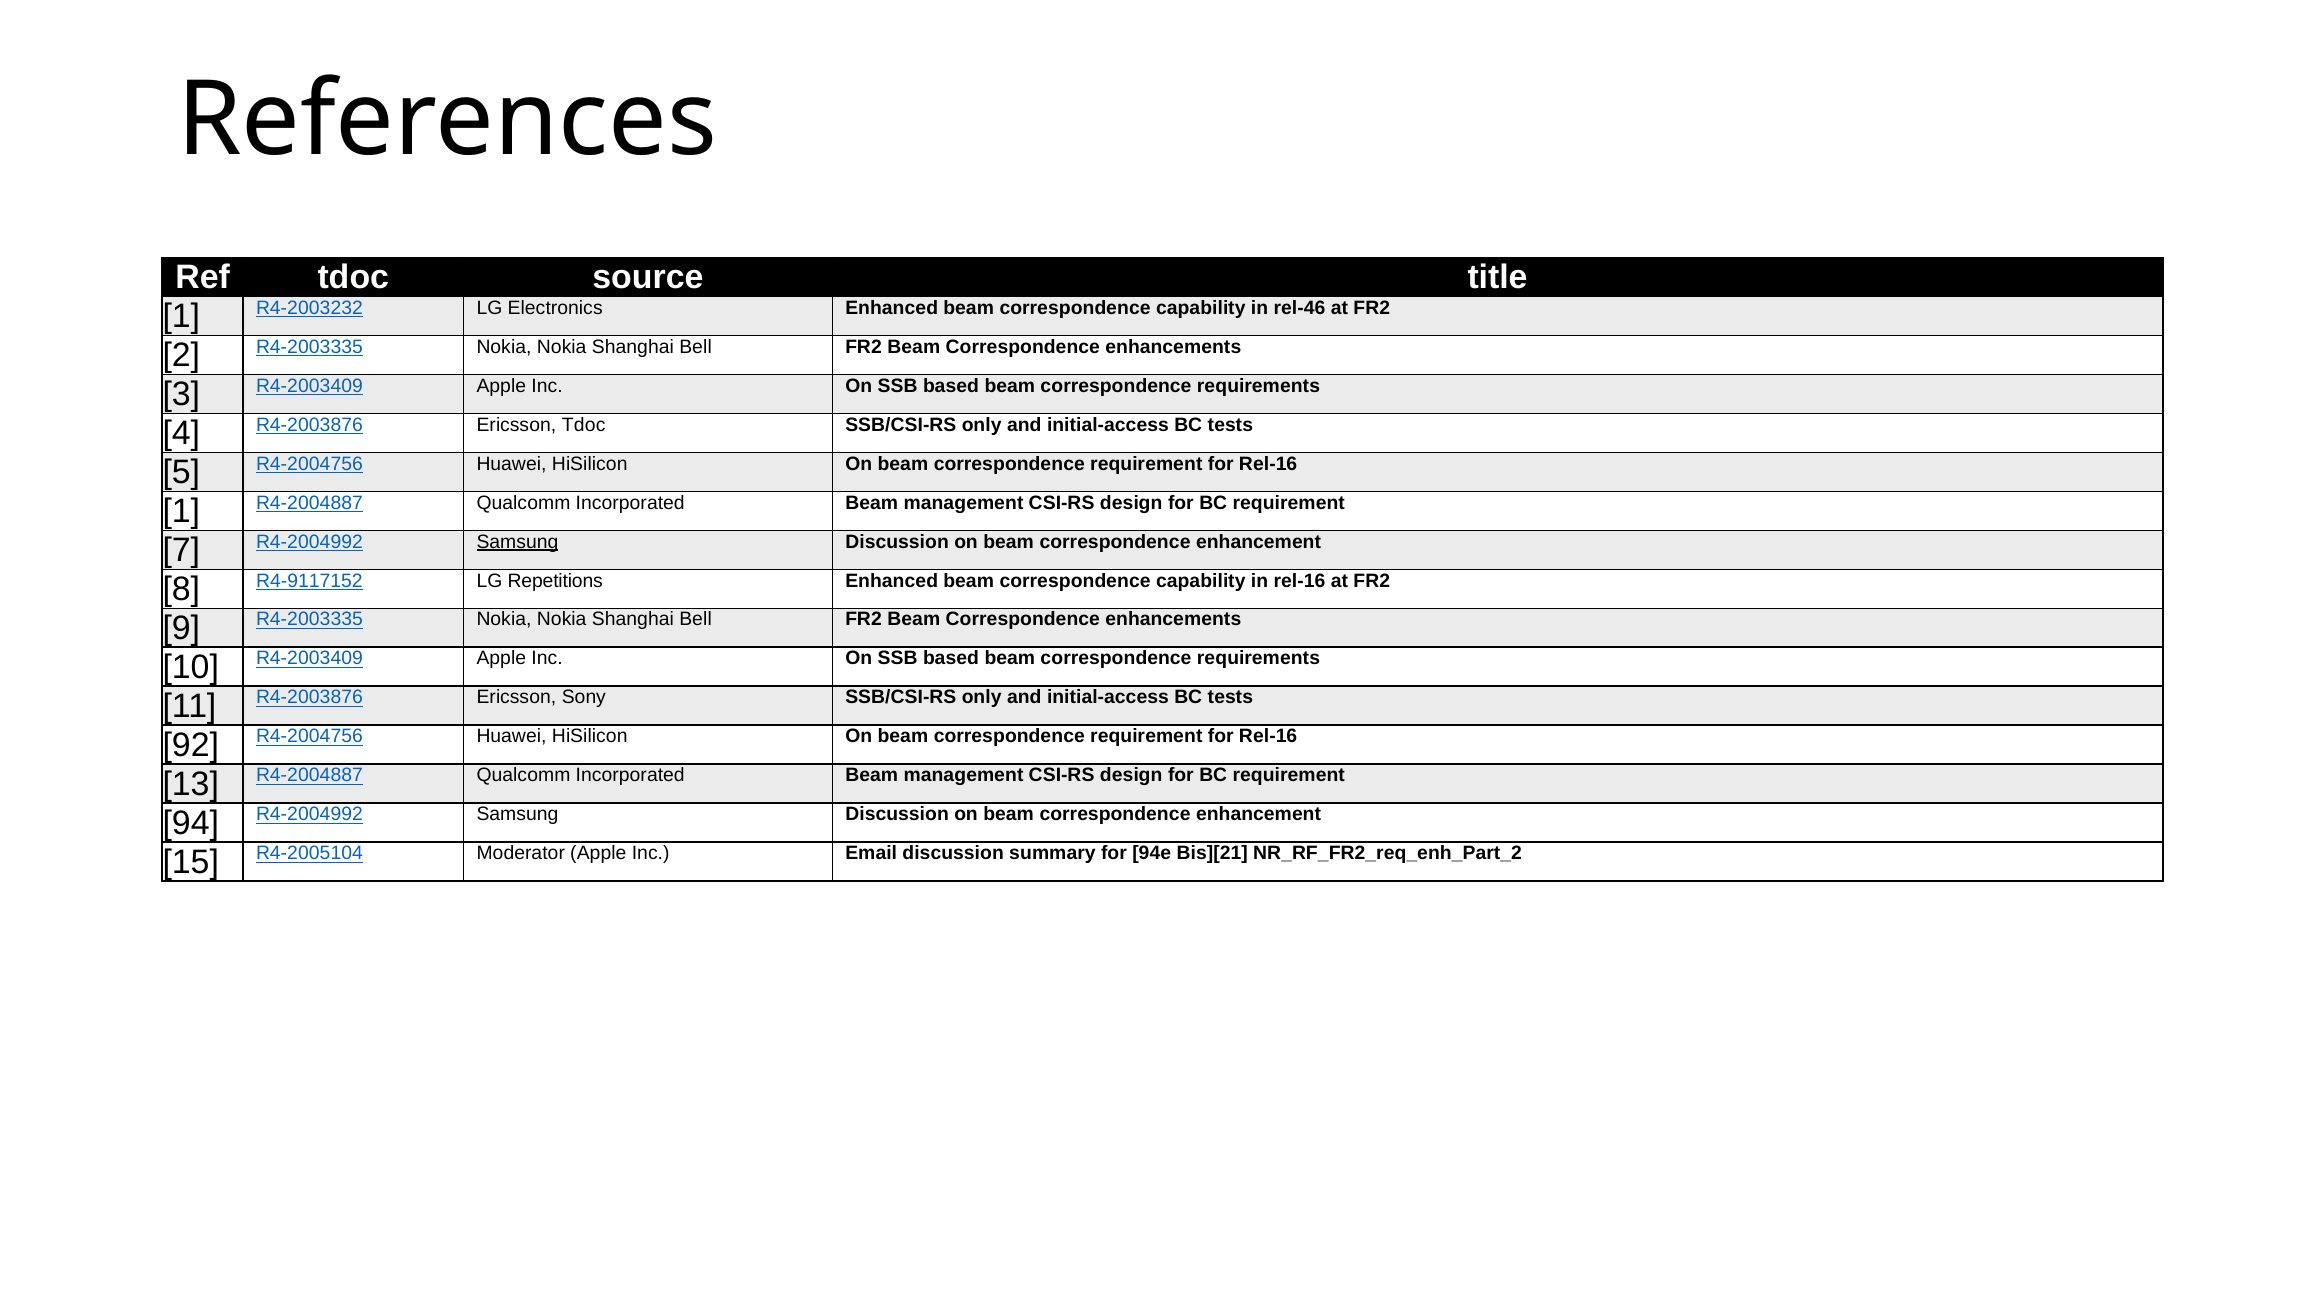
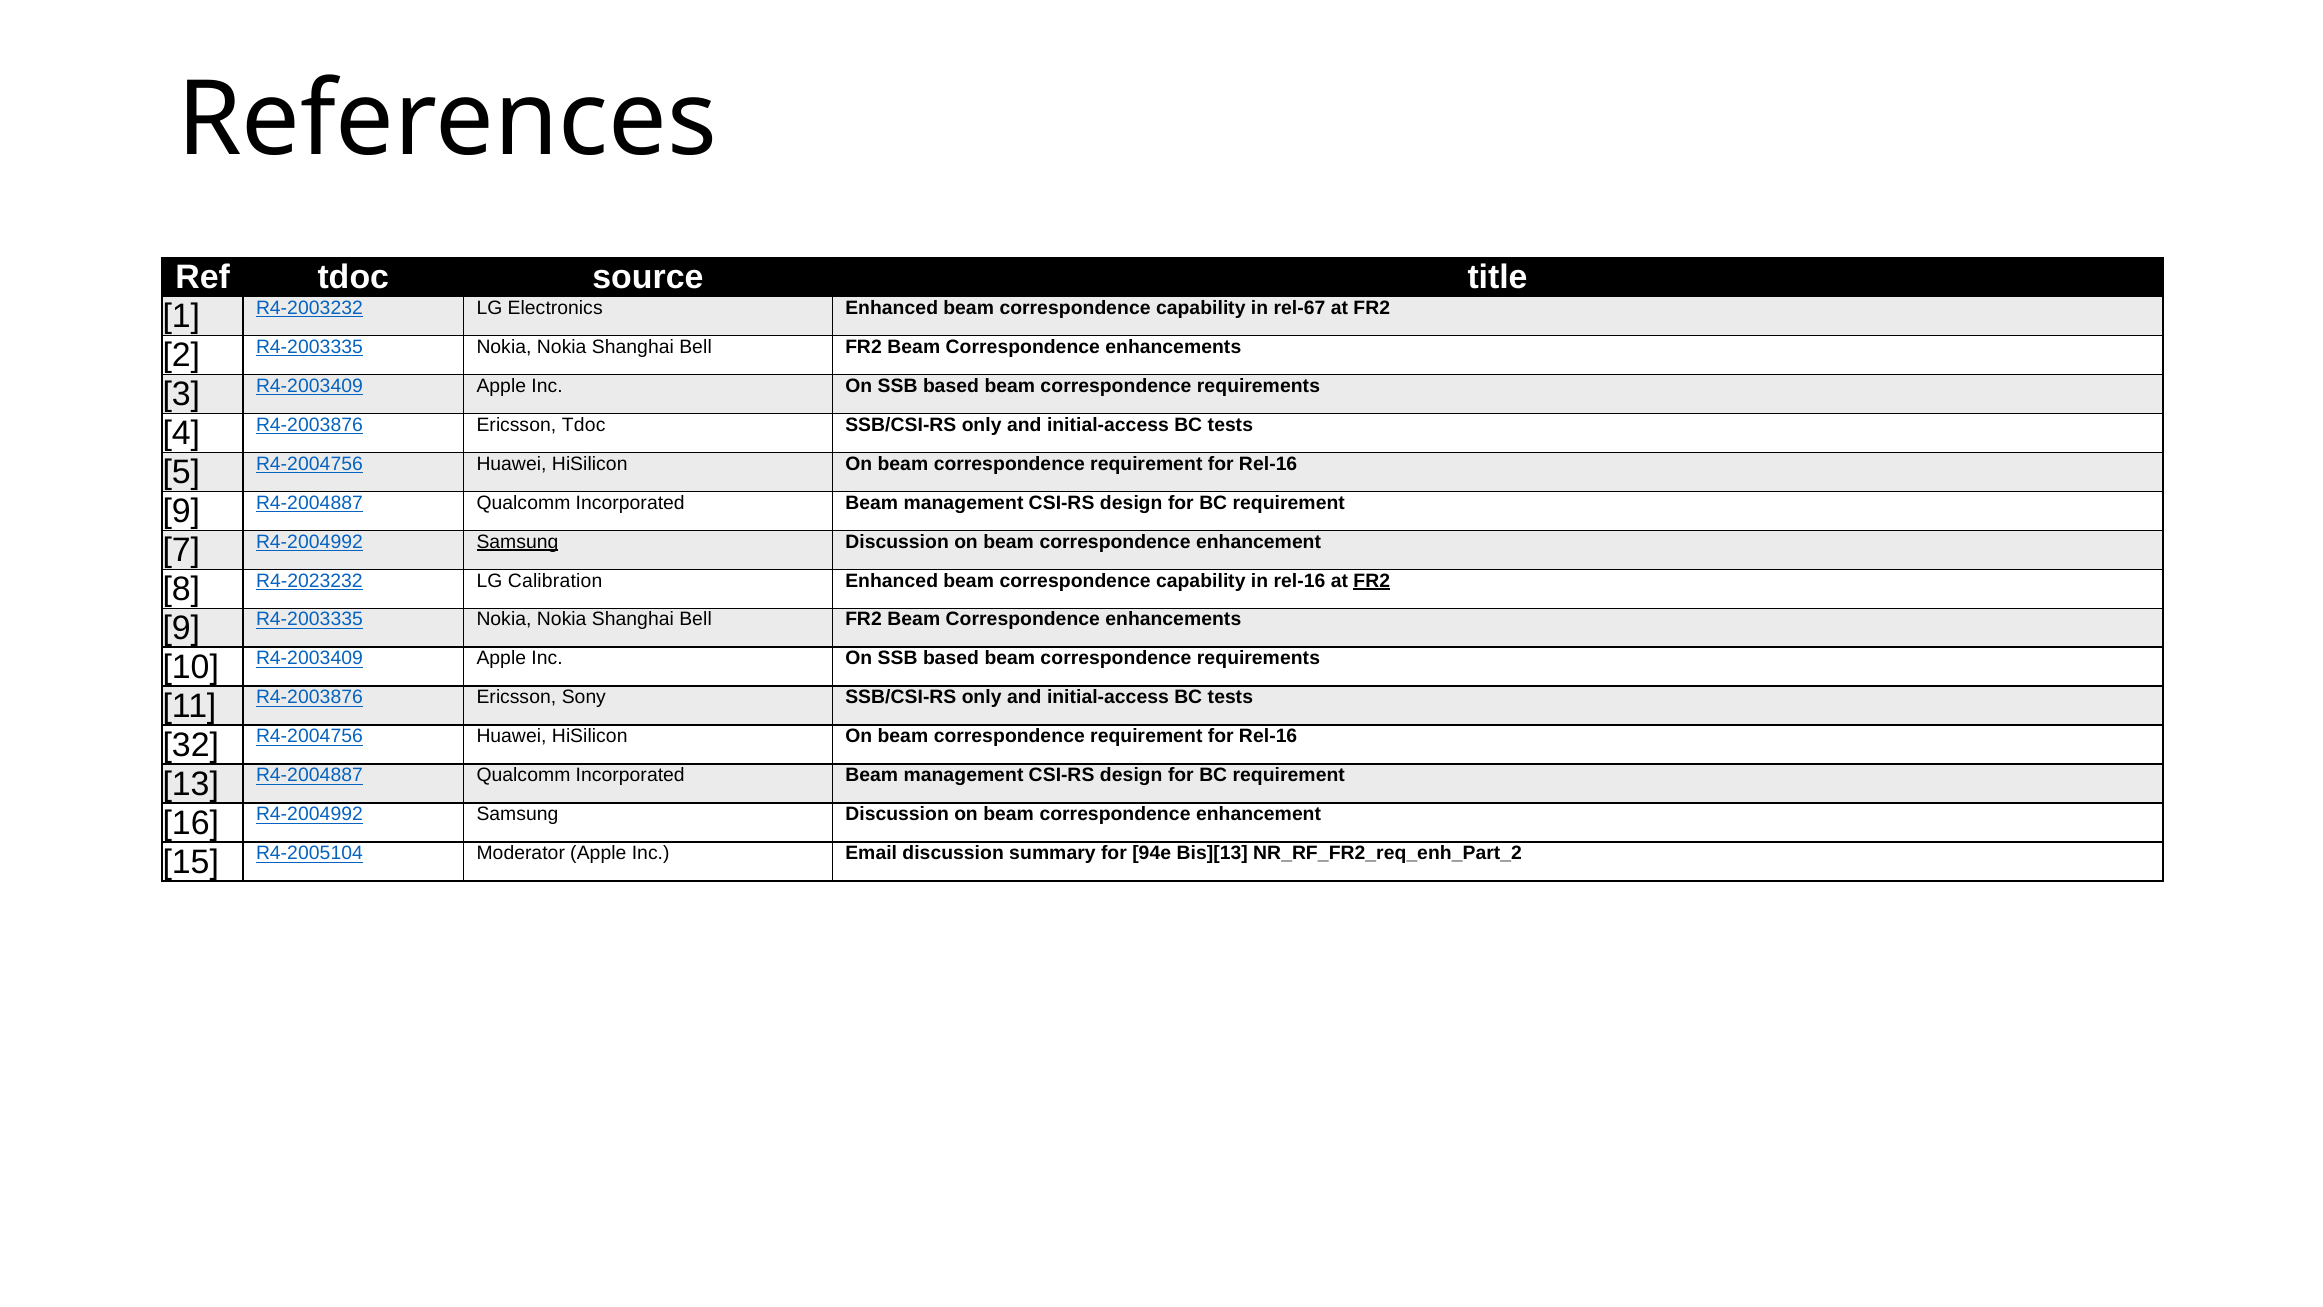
rel-46: rel-46 -> rel-67 (1300, 308)
1: 1 -> 9 (181, 511)
R4-9117152: R4-9117152 -> R4-2023232 (309, 580)
Repetitions: Repetitions -> Calibration (555, 580)
FR2 underline: none -> present (1372, 580)
92: 92 -> 32 (191, 745)
94: 94 -> 16 (191, 823)
Bis][21: Bis][21 -> Bis][13 (1212, 853)
